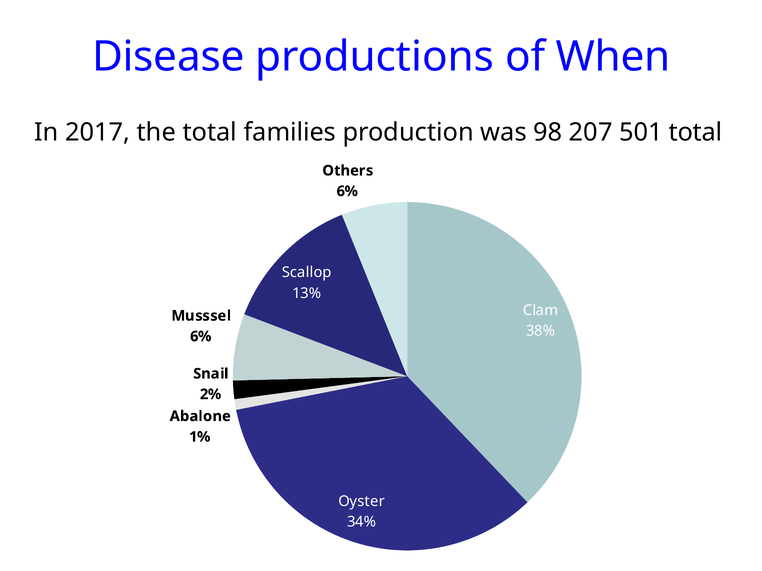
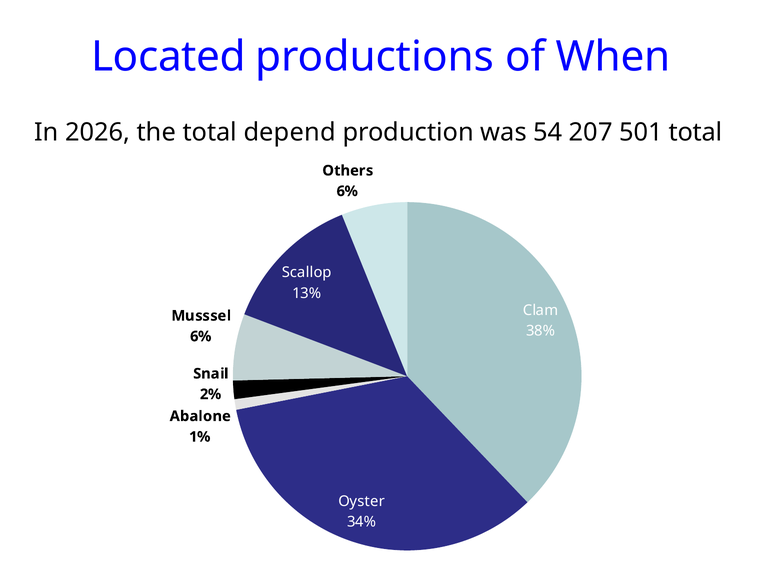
Disease: Disease -> Located (168, 57)
2017: 2017 -> 2026 (98, 132)
families: families -> depend (290, 132)
98: 98 -> 54 (548, 132)
